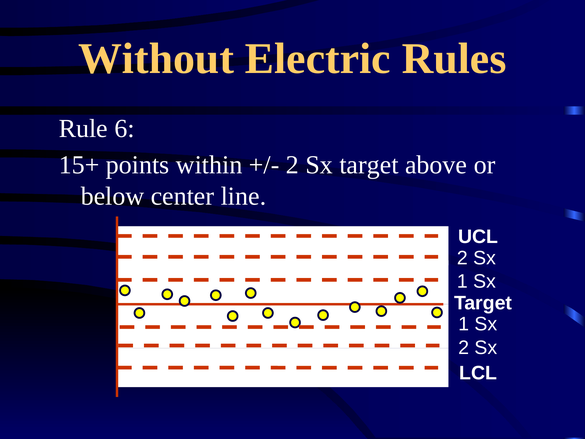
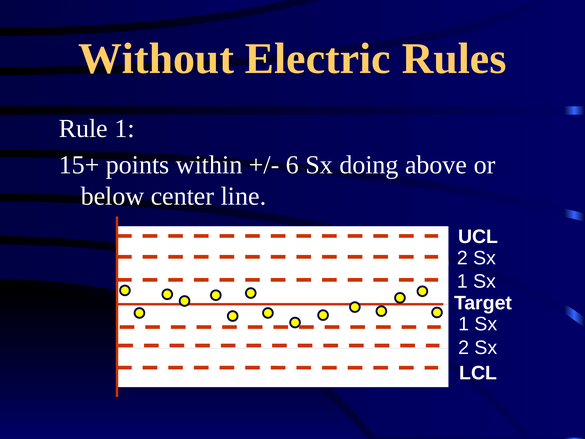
Rule 6: 6 -> 1 (124, 129)
2: 2 -> 6 (292, 165)
Sx target: target -> doing (369, 165)
